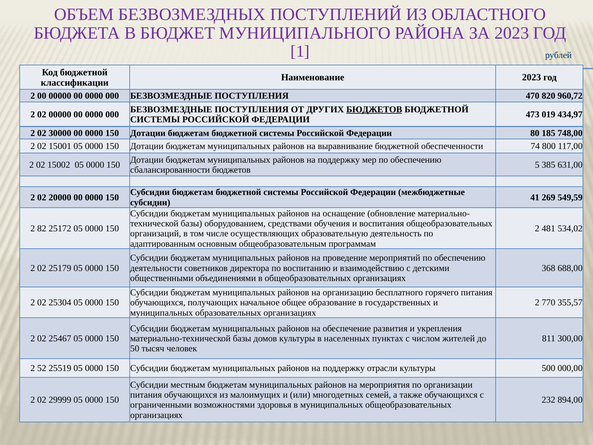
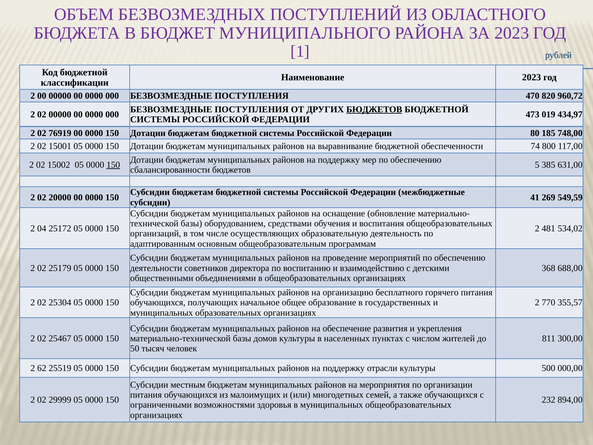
30000: 30000 -> 76919 (60, 133)
150 underline: none -> present (113, 165)
82: 82 -> 04 (42, 228)
52: 52 -> 62 (42, 368)
